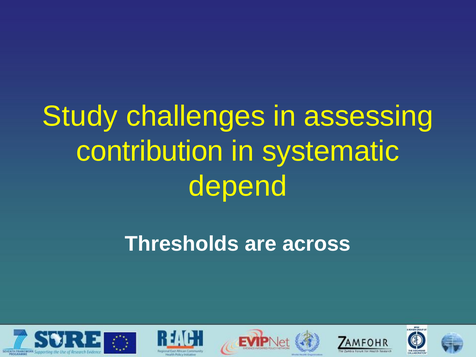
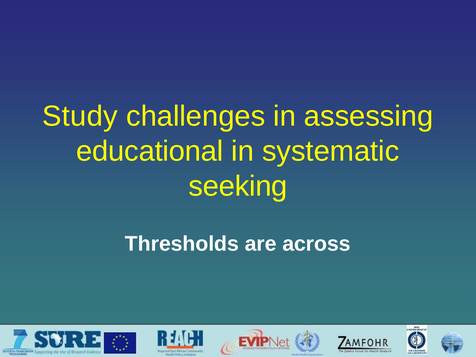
contribution: contribution -> educational (150, 151)
depend: depend -> seeking (238, 186)
